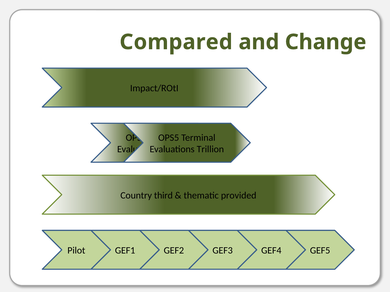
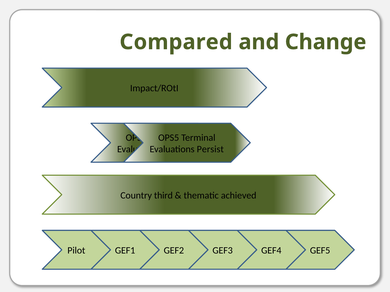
Trillion: Trillion -> Persist (210, 150)
provided: provided -> achieved (239, 196)
